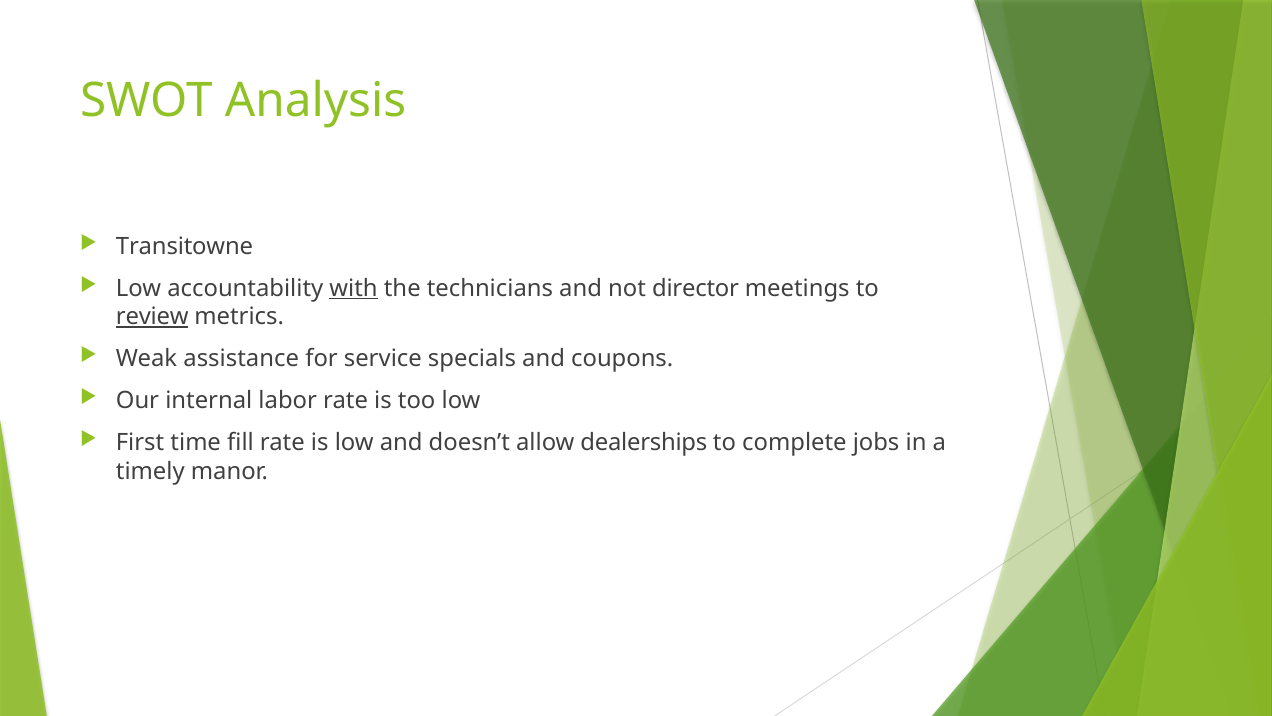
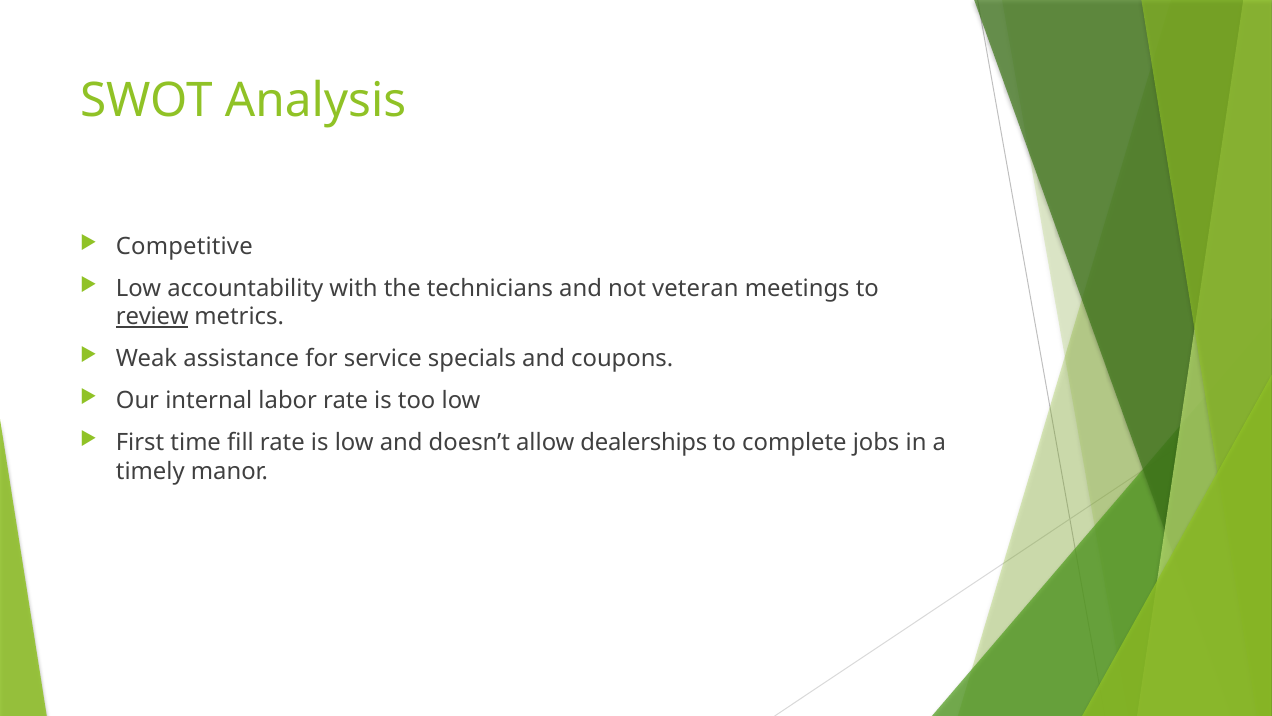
Transitowne: Transitowne -> Competitive (184, 246)
with underline: present -> none (354, 288)
director: director -> veteran (695, 288)
